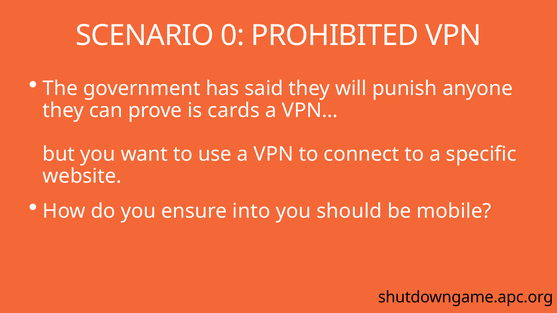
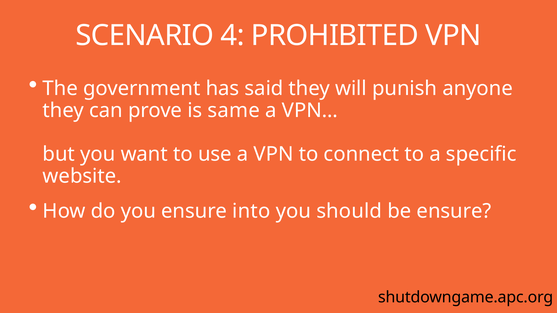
0: 0 -> 4 (233, 36)
cards: cards -> same (234, 110)
be mobile: mobile -> ensure (454, 211)
